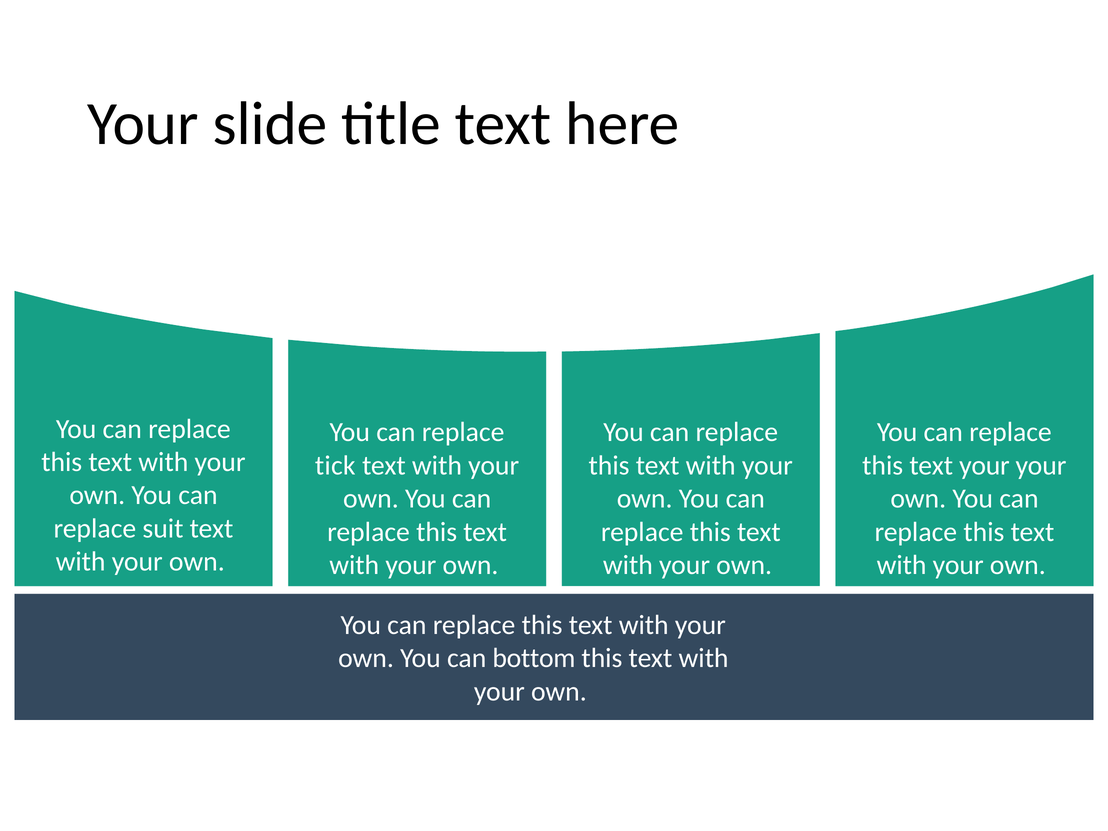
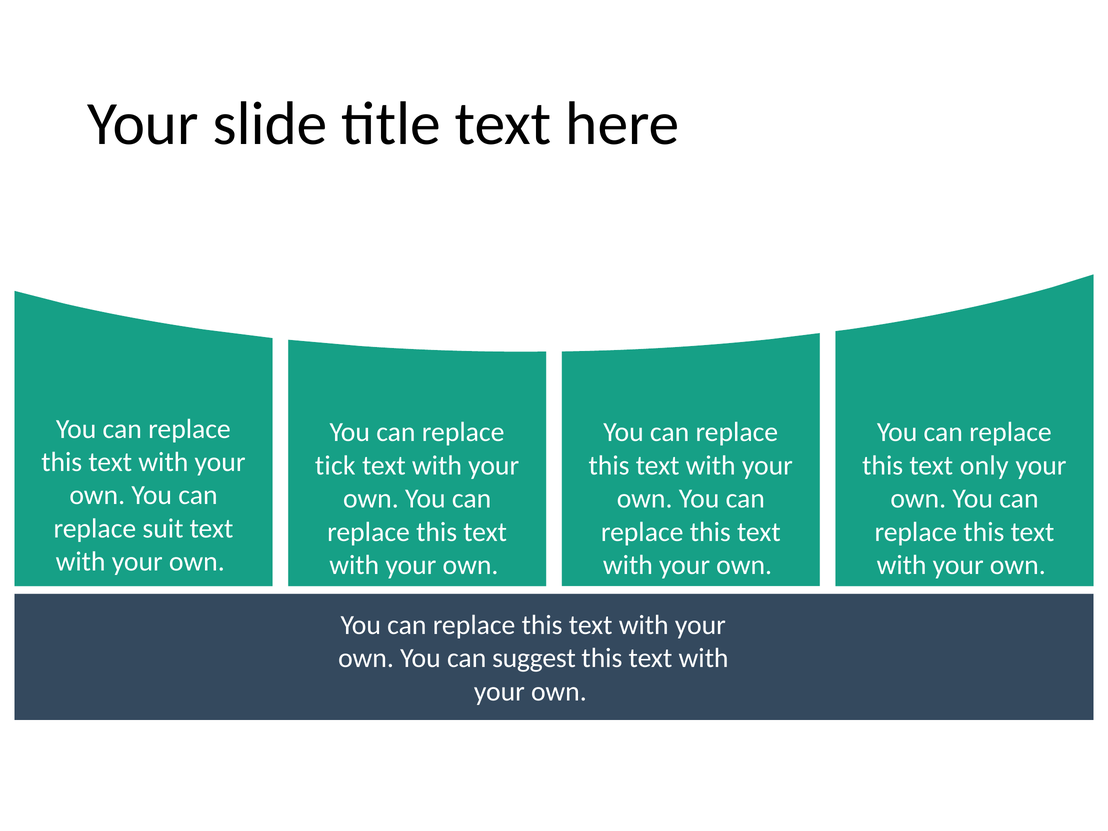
text your: your -> only (984, 465)
bottom: bottom -> suggest (534, 658)
